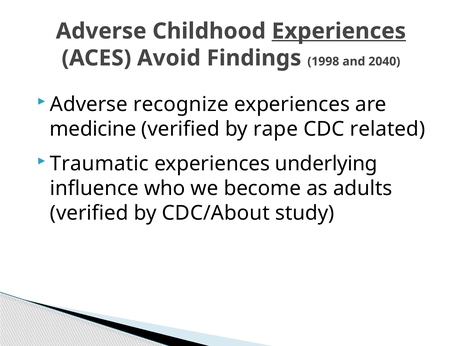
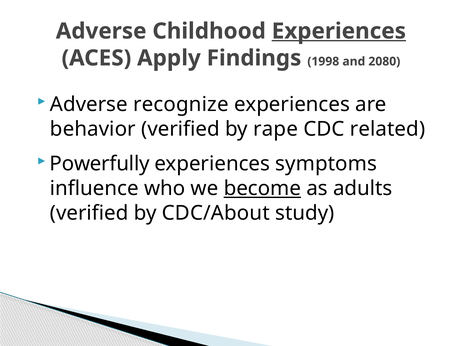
Avoid: Avoid -> Apply (169, 58)
2040: 2040 -> 2080 (384, 62)
medicine: medicine -> behavior (93, 129)
Traumatic: Traumatic -> Powerfully (100, 164)
underlying: underlying -> symptoms (326, 164)
become underline: none -> present (262, 189)
